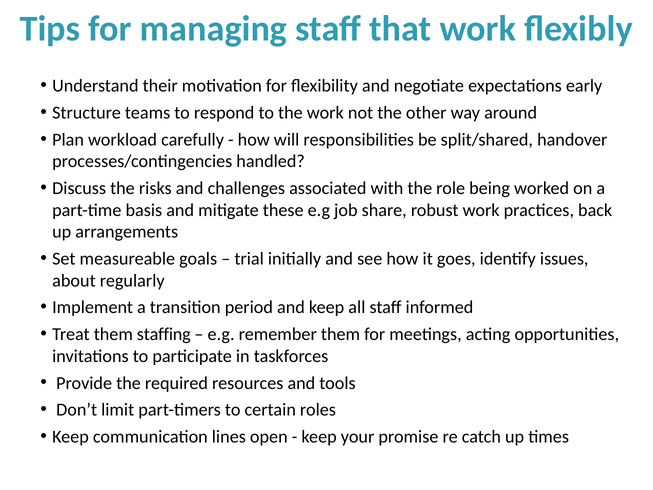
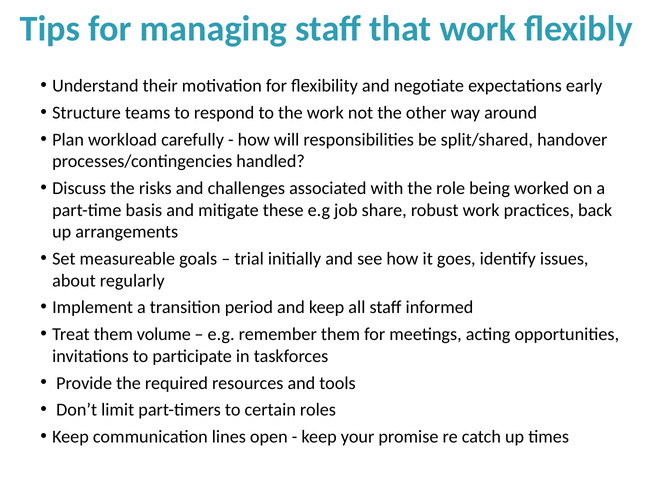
staffing: staffing -> volume (164, 334)
